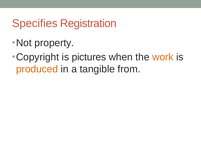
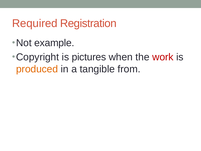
Specifies: Specifies -> Required (35, 23)
property: property -> example (54, 43)
work colour: orange -> red (163, 57)
